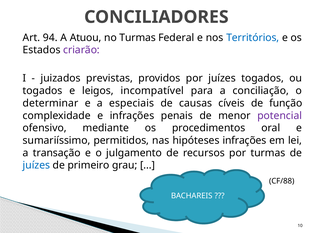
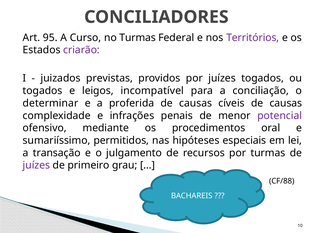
94: 94 -> 95 (50, 38)
Atuou: Atuou -> Curso (86, 38)
Territórios colour: blue -> purple (253, 38)
especiais: especiais -> proferida (132, 103)
cíveis de função: função -> causas (286, 103)
hipóteses infrações: infrações -> especiais (244, 140)
juízes colour: blue -> purple (36, 165)
